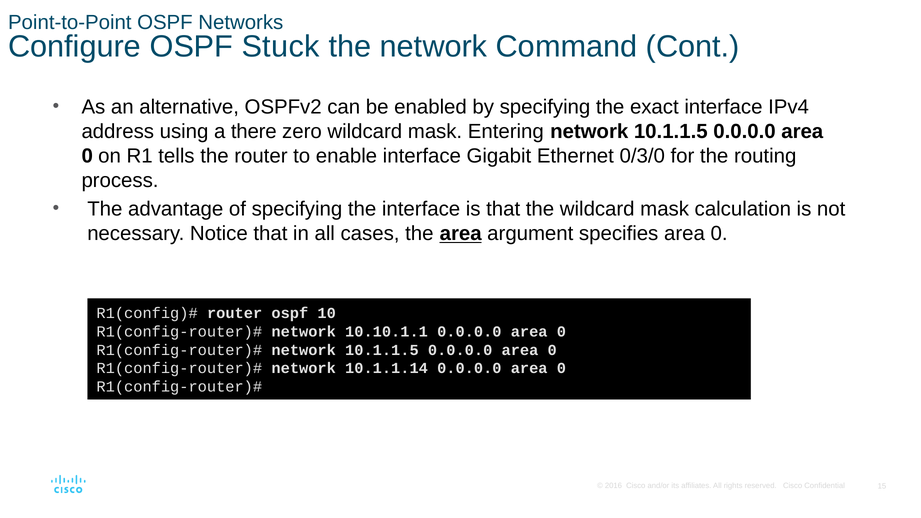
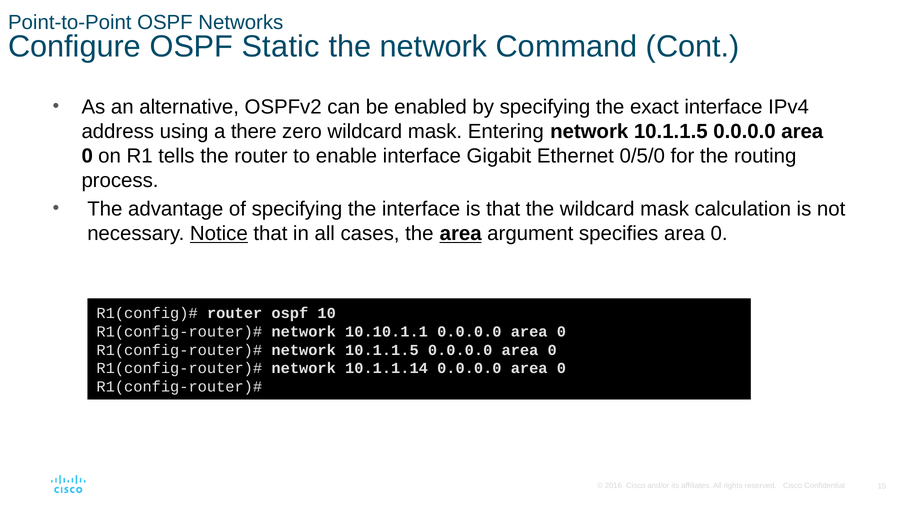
Stuck: Stuck -> Static (281, 46)
0/3/0: 0/3/0 -> 0/5/0 (642, 156)
Notice underline: none -> present (219, 234)
